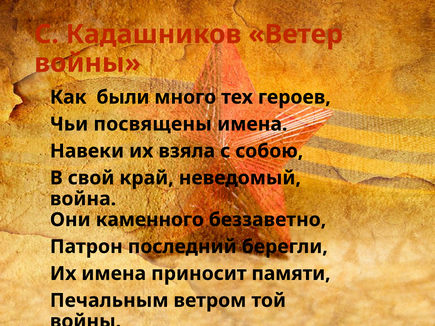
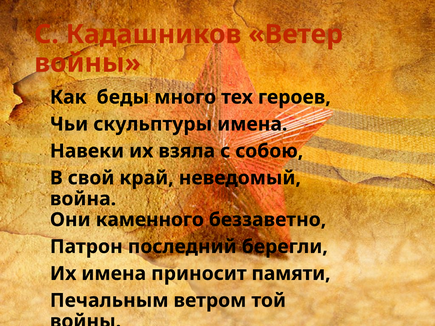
были: были -> беды (123, 97)
посвящены: посвящены -> скульптуры (153, 124)
